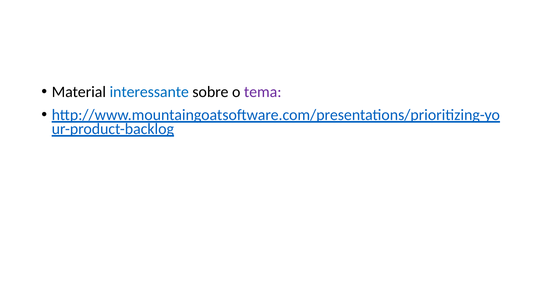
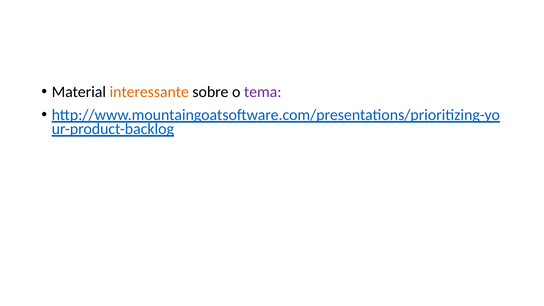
interessante colour: blue -> orange (149, 92)
